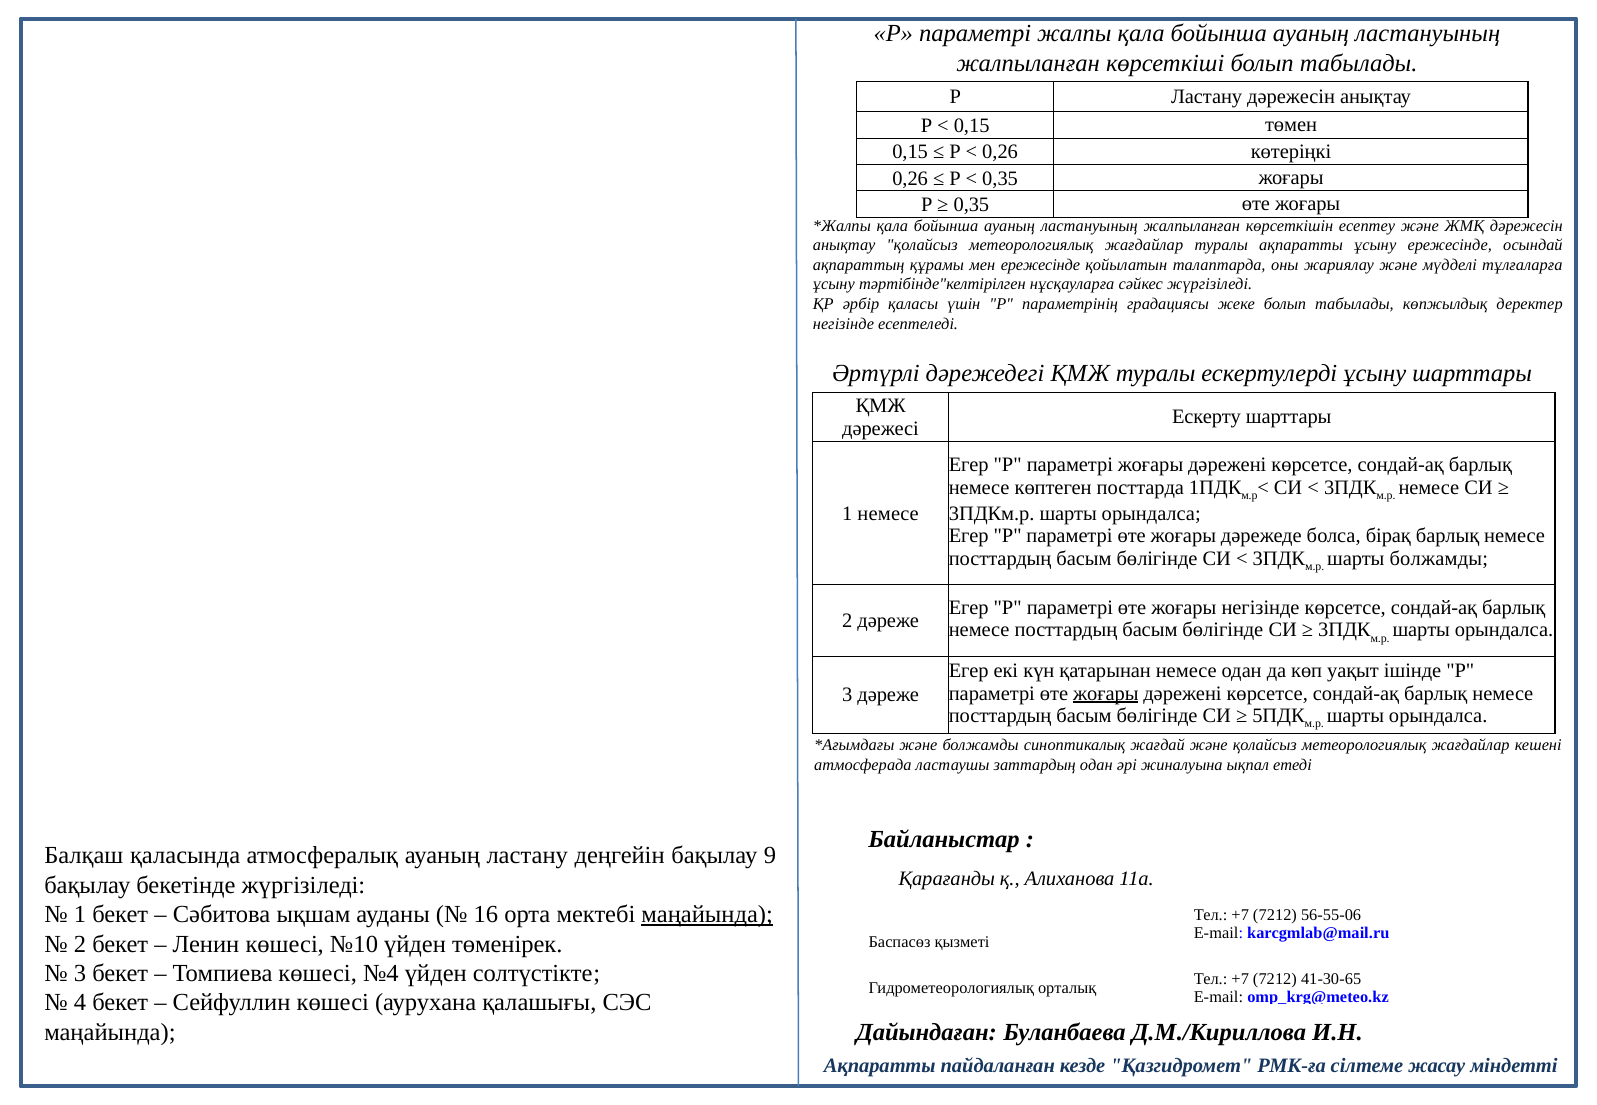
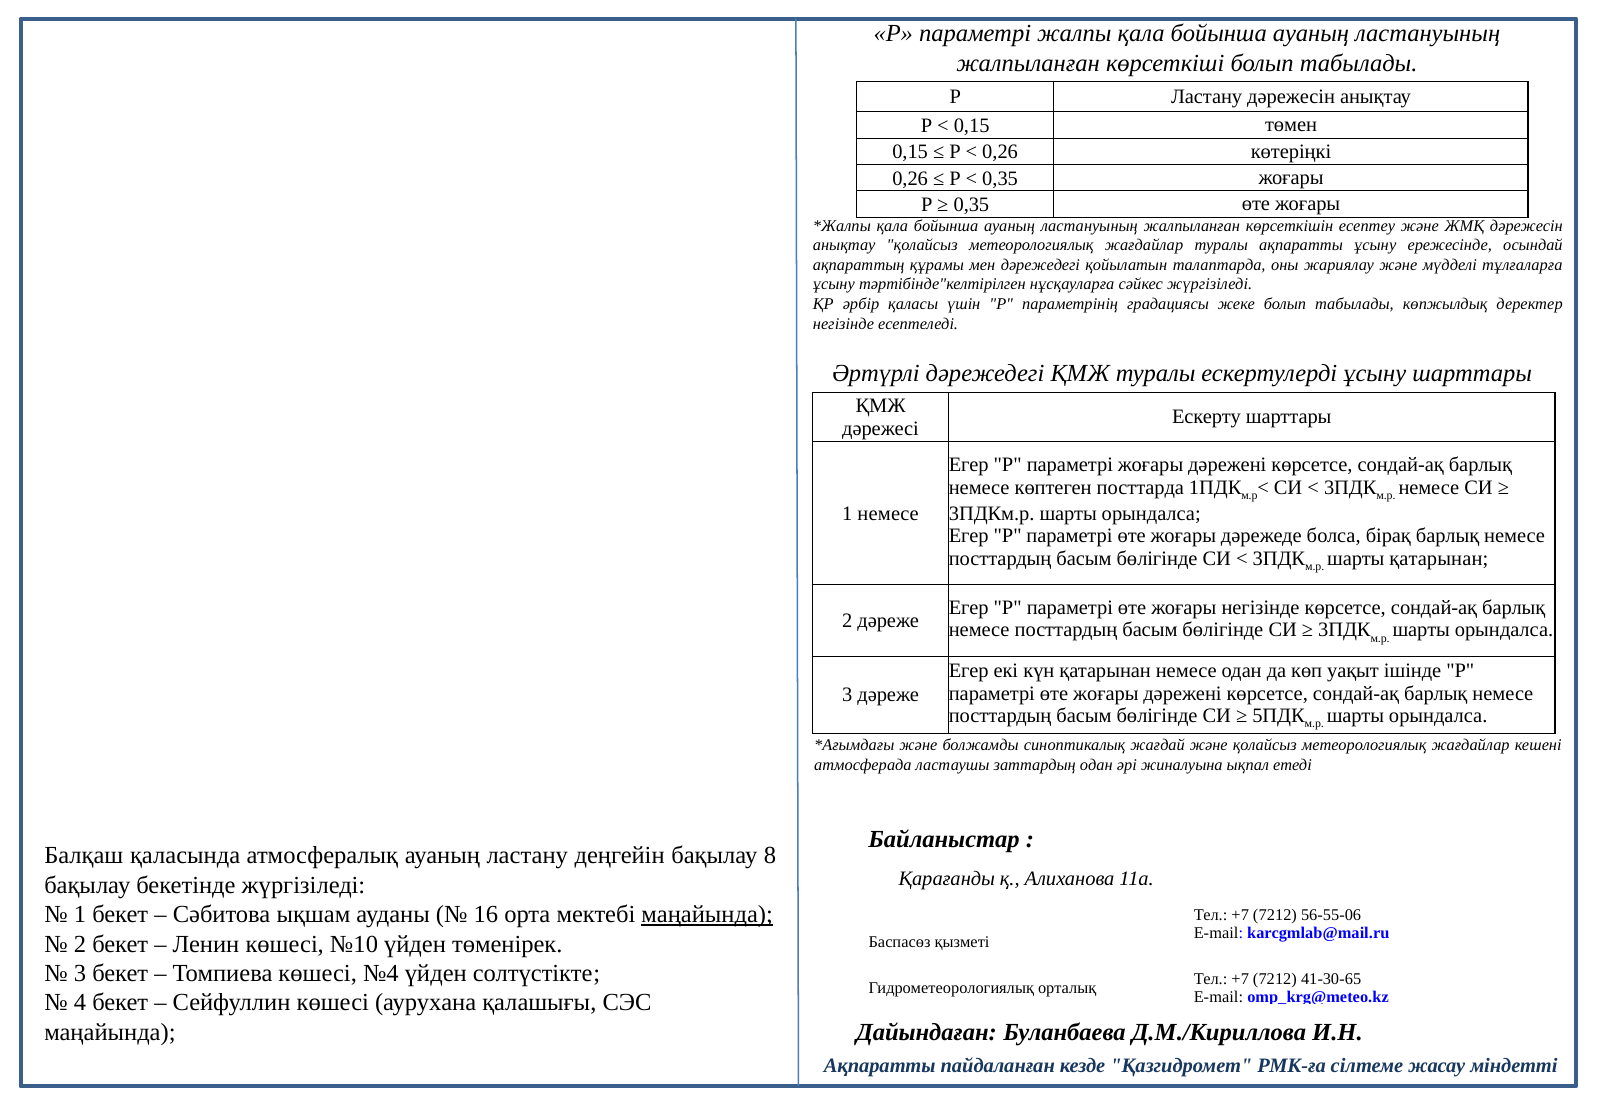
мен ережесінде: ережесінде -> дәрежедегі (1040, 265)
шарты болжамды: болжамды -> қатарынан (1439, 559)
жоғары underline: present -> none (1106, 694)
9: 9 -> 8 (770, 856)
